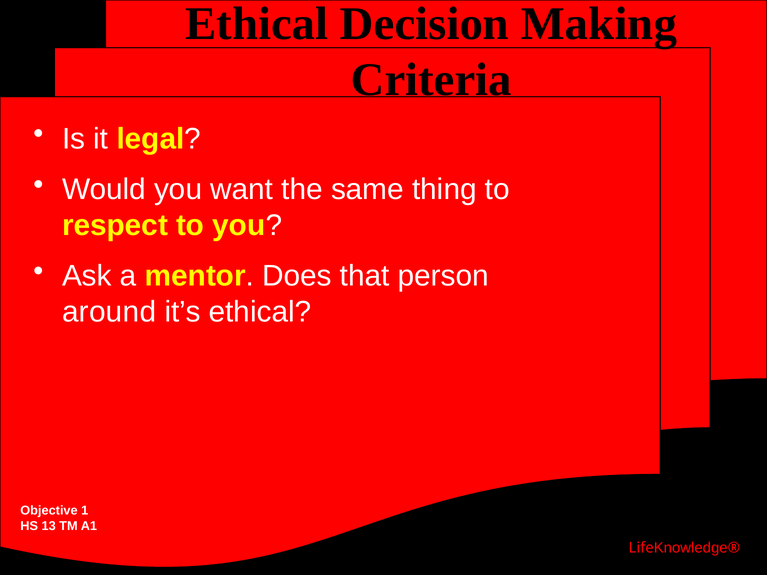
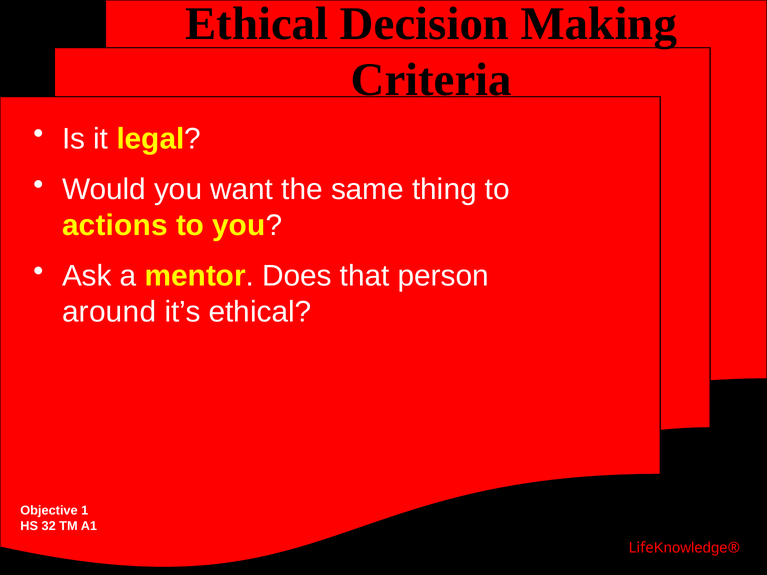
respect: respect -> actions (115, 225)
13: 13 -> 32 (49, 526)
